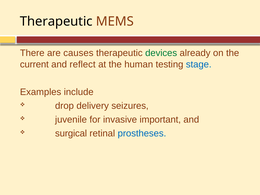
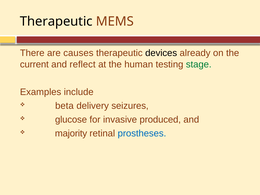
devices colour: green -> black (161, 53)
stage colour: blue -> green (199, 64)
drop: drop -> beta (64, 106)
juvenile: juvenile -> glucose (71, 120)
important: important -> produced (160, 120)
surgical: surgical -> majority (71, 133)
